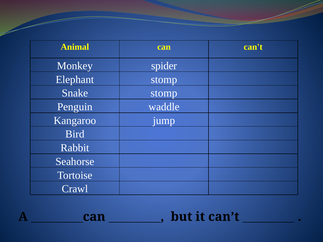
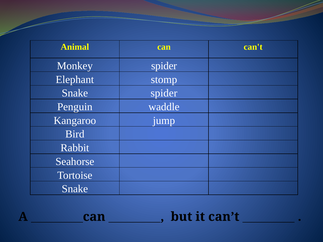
Snake stomp: stomp -> spider (164, 93)
Crawl: Crawl -> Snake (75, 189)
